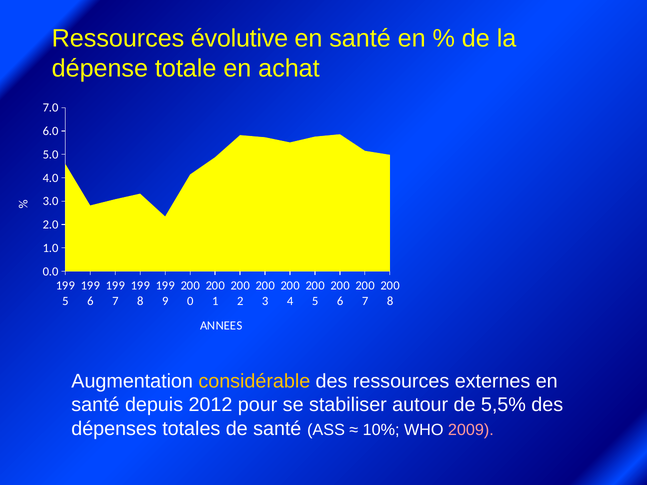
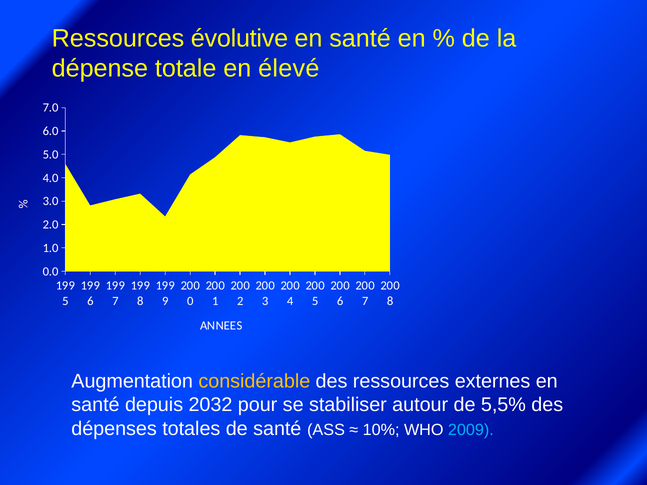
achat: achat -> élevé (289, 69)
2012: 2012 -> 2032 (210, 405)
2009 colour: pink -> light blue (471, 430)
